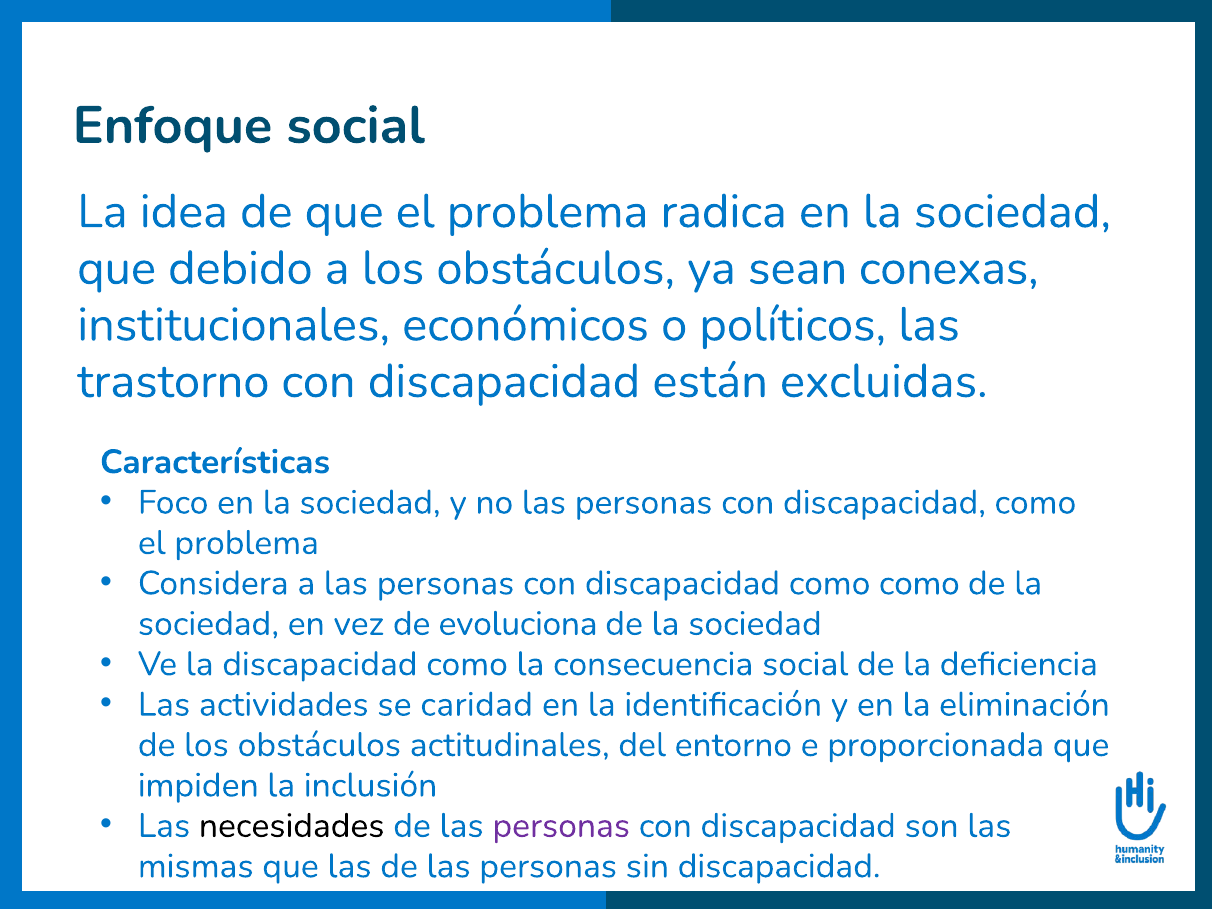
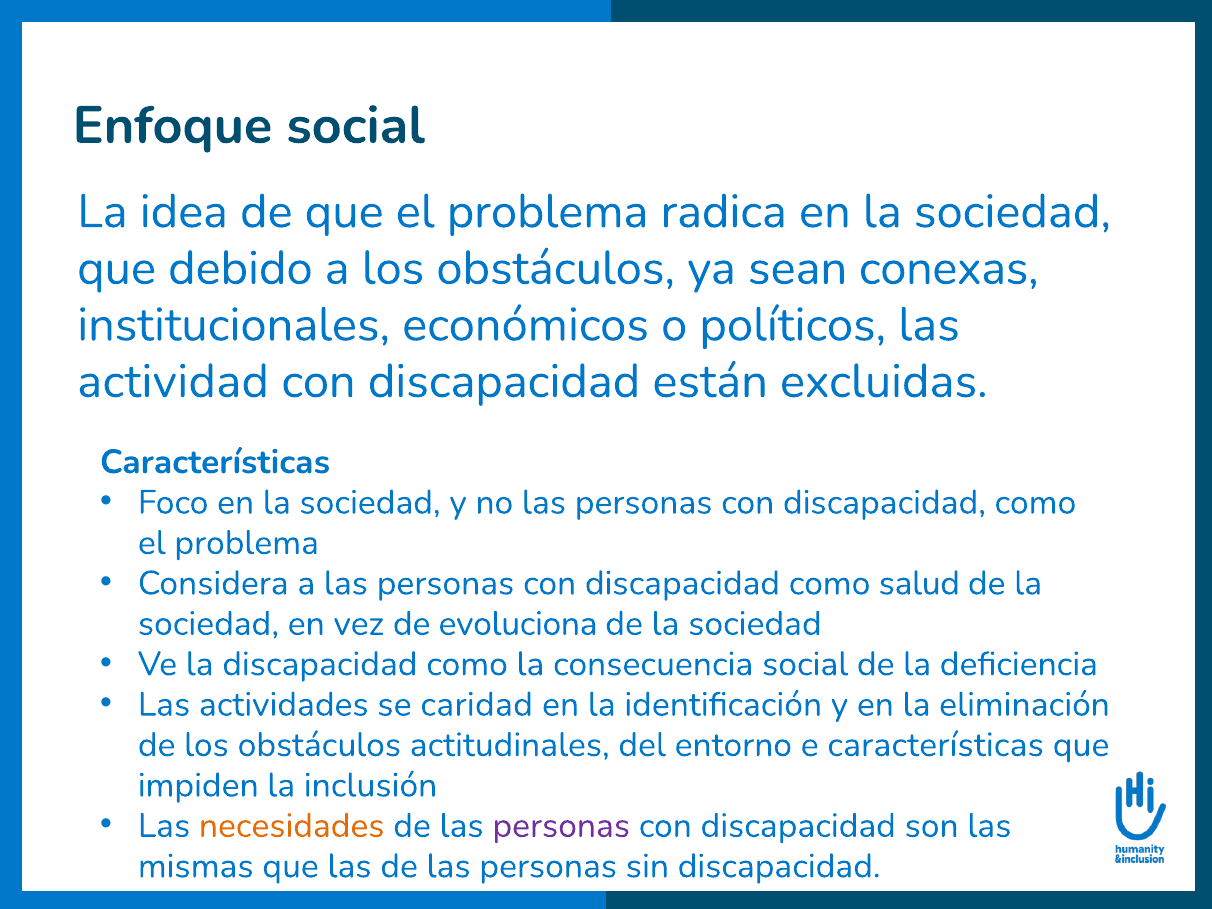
trastorno: trastorno -> actividad (173, 381)
como como: como -> salud (919, 583)
e proporcionada: proporcionada -> características (936, 745)
necesidades colour: black -> orange (292, 826)
